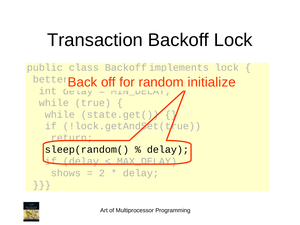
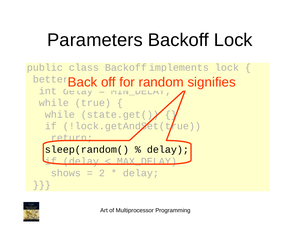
Transaction: Transaction -> Parameters (95, 40)
initialize: initialize -> signifies (212, 82)
